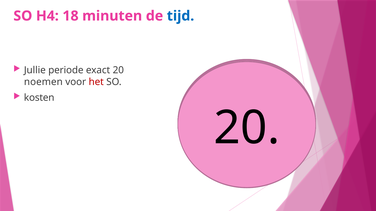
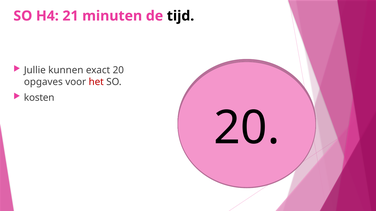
H4 18: 18 -> 21 (71, 16)
tijd colour: blue -> black (181, 16)
periode: periode -> kunnen (66, 70)
noemen: noemen -> opgaves (43, 82)
